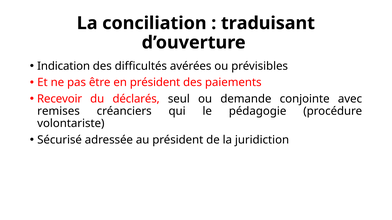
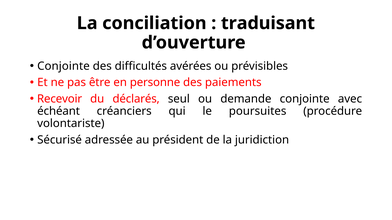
Indication: Indication -> Conjointe (63, 66)
en président: président -> personne (155, 83)
remises: remises -> échéant (59, 111)
pédagogie: pédagogie -> poursuites (258, 111)
